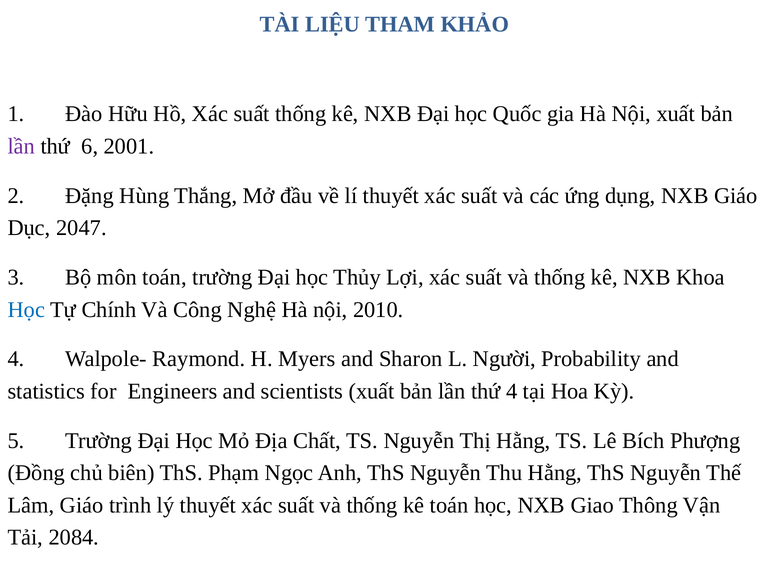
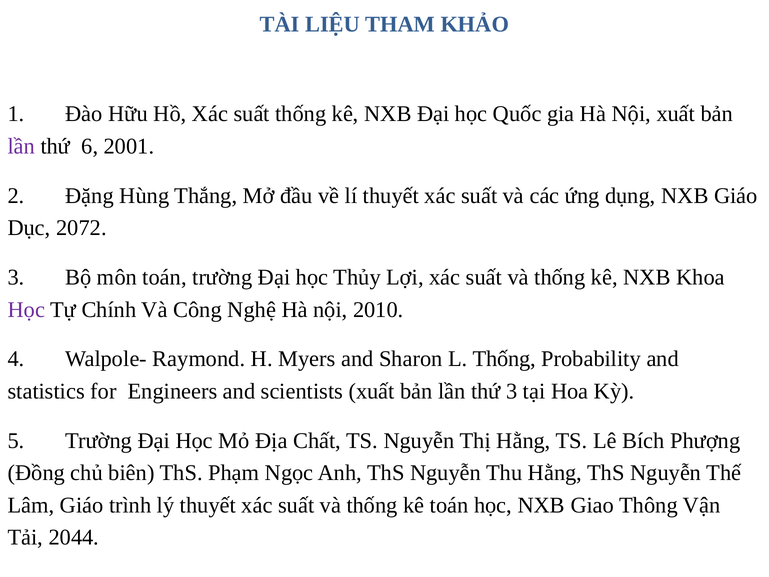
2047: 2047 -> 2072 (81, 228)
Học colour: blue -> purple (26, 309)
L Người: Người -> Thống (504, 359)
thứ 4: 4 -> 3 (512, 391)
2084: 2084 -> 2044 (74, 537)
